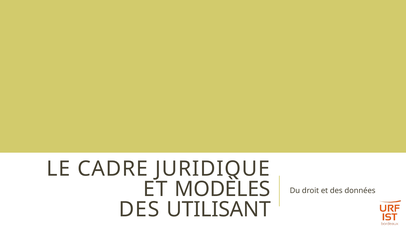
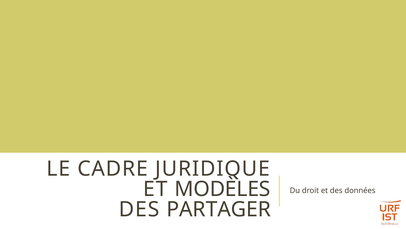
UTILISANT: UTILISANT -> PARTAGER (219, 209)
